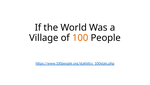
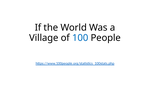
100 colour: orange -> blue (80, 37)
